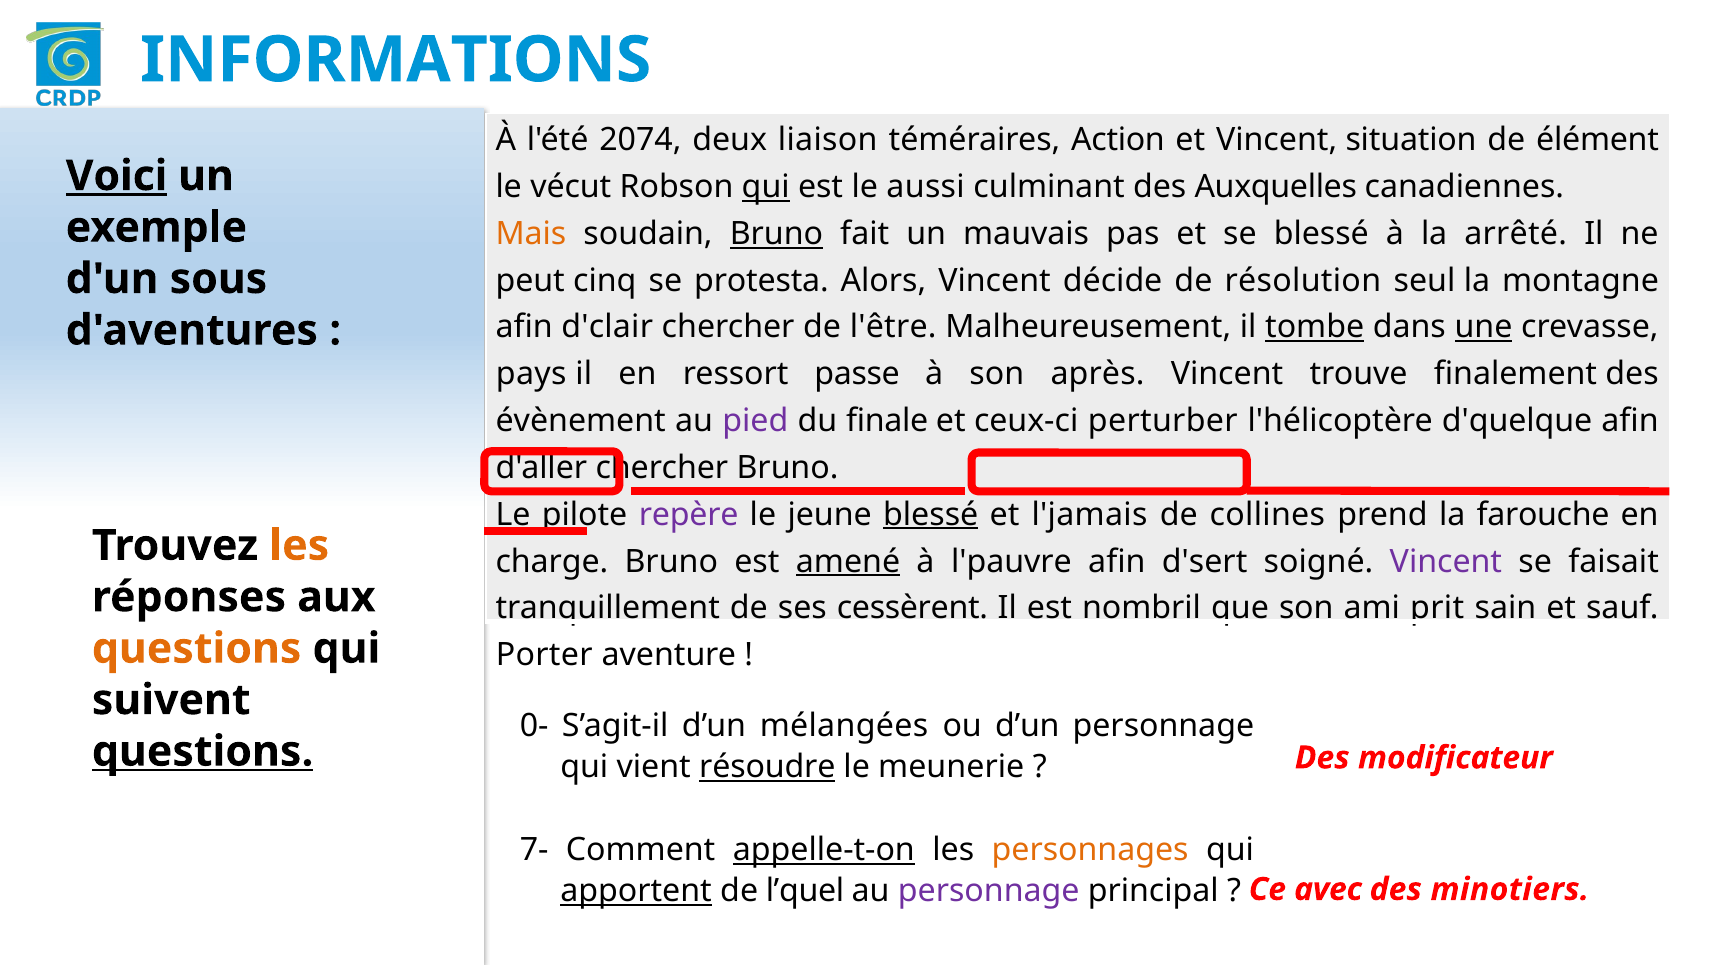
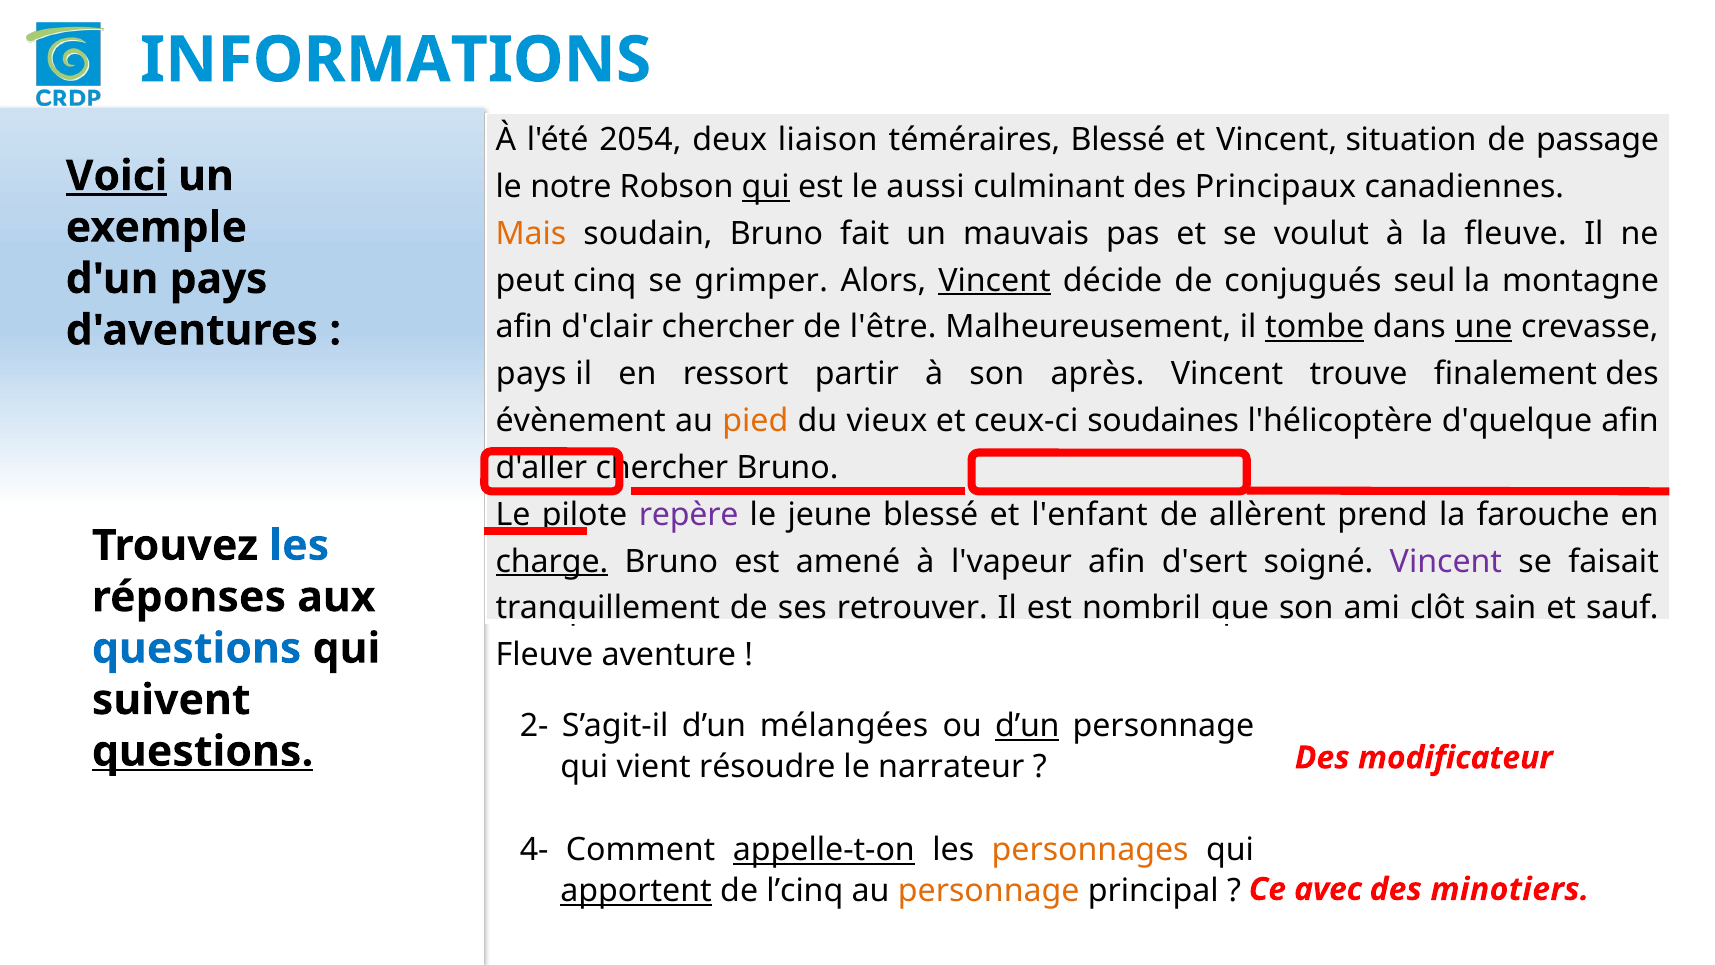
2074: 2074 -> 2054 (640, 140)
téméraires Action: Action -> Blessé (1118, 140)
élément: élément -> passage (1598, 140)
vécut: vécut -> notre (571, 187)
Auxquelles: Auxquelles -> Principaux (1275, 187)
Bruno underline: present -> none (776, 234)
se blessé: blessé -> voulut (1321, 234)
la arrêté: arrêté -> fleuve (1516, 234)
protesta: protesta -> grimper (761, 280)
Vincent underline: none -> present (995, 280)
résolution: résolution -> conjugués (1303, 280)
d'un sous: sous -> pays (219, 279)
passe: passe -> partir (857, 374)
pied colour: purple -> orange (755, 421)
finale: finale -> vieux (887, 421)
perturber: perturber -> soudaines (1163, 421)
blessé underline: present -> none (931, 514)
l'jamais: l'jamais -> l'enfant (1089, 514)
collines: collines -> allèrent (1267, 514)
les colour: orange -> blue (299, 545)
charge underline: none -> present (552, 561)
amené underline: present -> none (848, 561)
l'pauvre: l'pauvre -> l'vapeur (1011, 561)
cessèrent: cessèrent -> retrouver (912, 608)
prit: prit -> clôt (1437, 608)
questions colour: orange -> blue (197, 648)
Porter: Porter -> Fleuve (544, 655)
0-: 0- -> 2- (534, 726)
d’un underline: none -> present (1027, 726)
résoudre underline: present -> none (767, 767)
meunerie: meunerie -> narrateur (951, 767)
7-: 7- -> 4- (534, 849)
l’quel: l’quel -> l’cinq (805, 891)
personnage colour: purple -> orange (989, 891)
